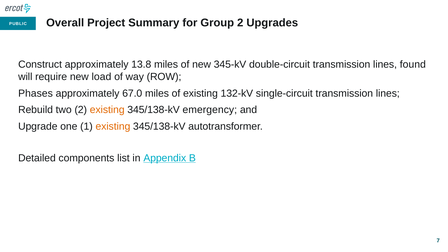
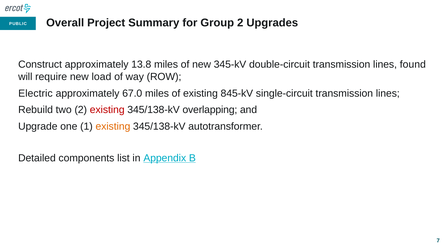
Phases: Phases -> Electric (35, 93)
132-kV: 132-kV -> 845-kV (237, 93)
existing colour: orange -> red (107, 110)
emergency: emergency -> overlapping (210, 110)
